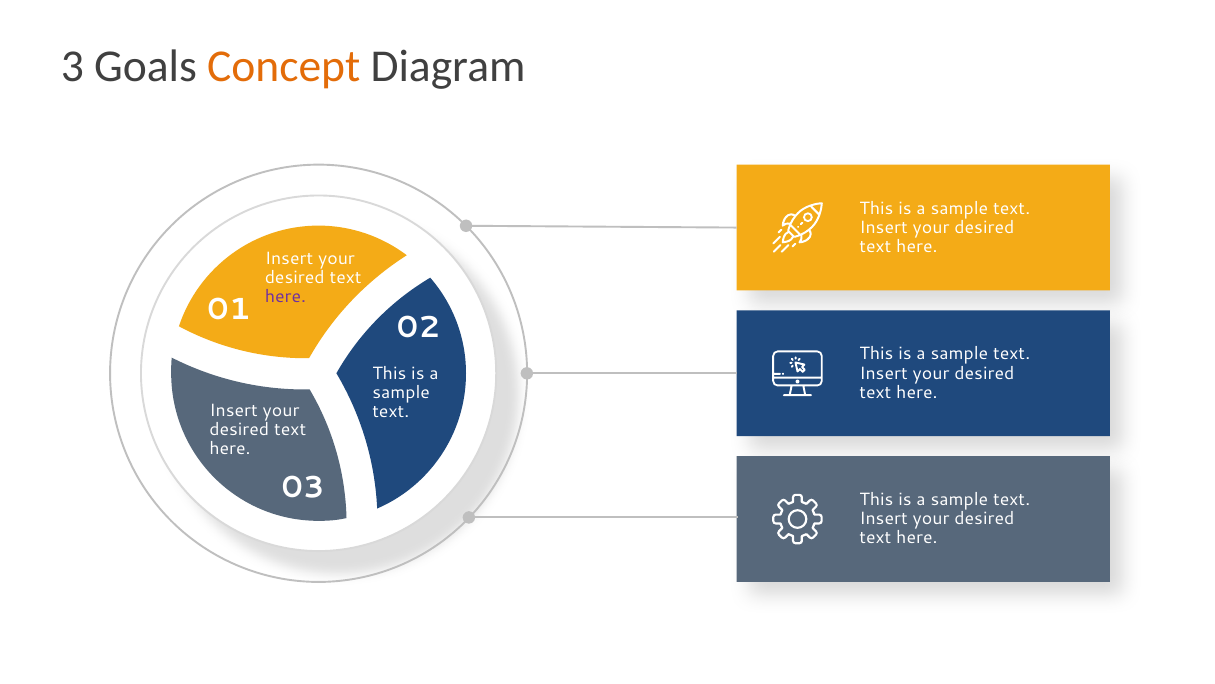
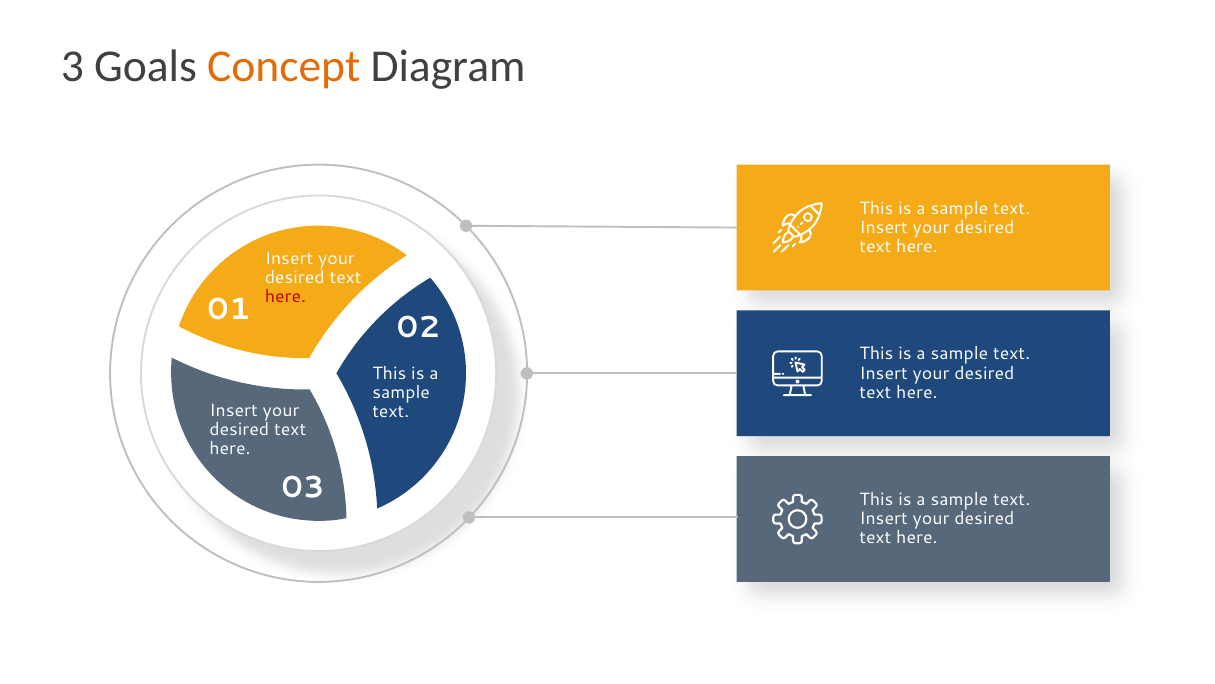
here colour: purple -> red (285, 297)
